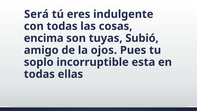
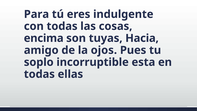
Será: Será -> Para (36, 14)
Subió: Subió -> Hacia (142, 38)
